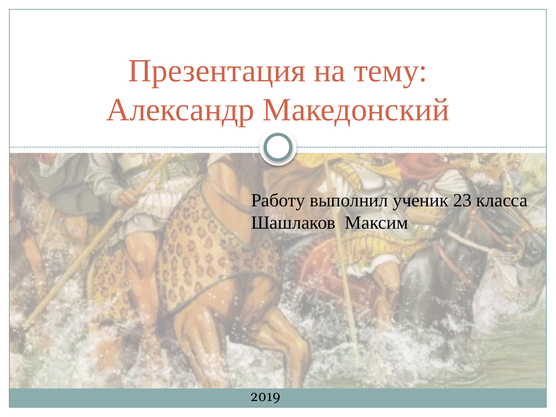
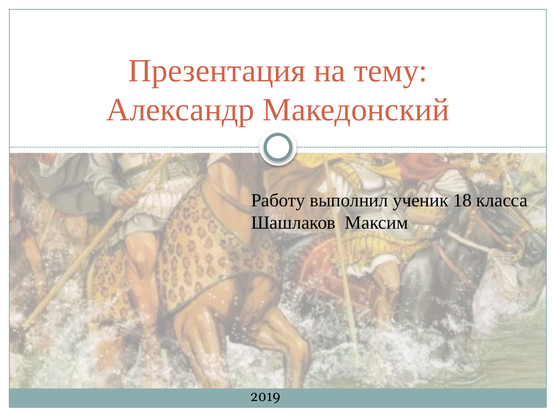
23: 23 -> 18 (462, 200)
